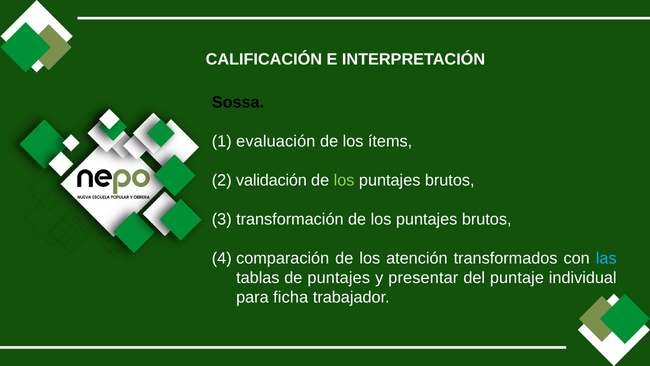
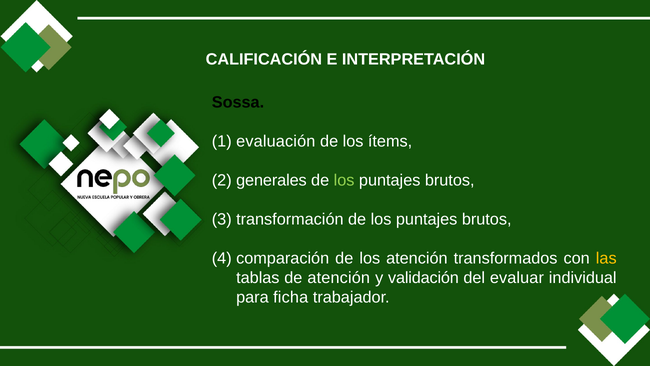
validación: validación -> generales (271, 180)
las colour: light blue -> yellow (606, 258)
de puntajes: puntajes -> atención (339, 278)
presentar: presentar -> validación (423, 278)
puntaje: puntaje -> evaluar (517, 278)
